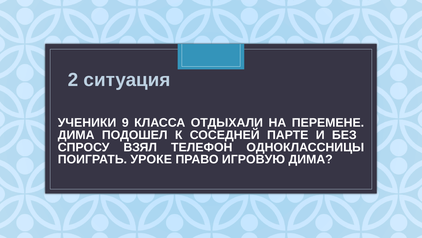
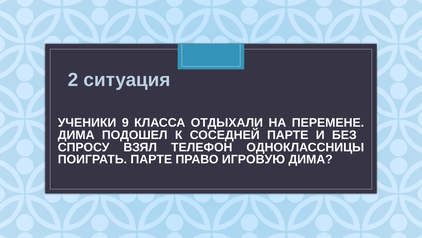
ПОИГРАТЬ УРОКЕ: УРОКЕ -> ПАРТЕ (151, 159)
